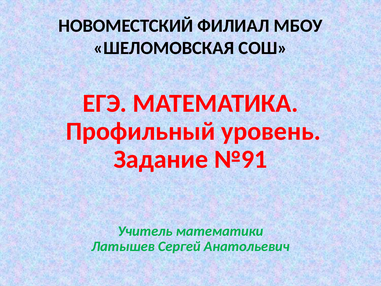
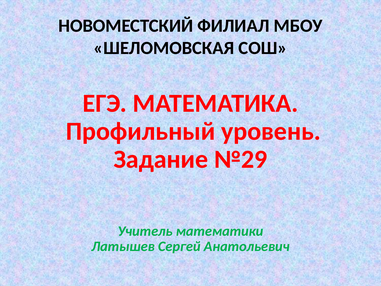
№91: №91 -> №29 (241, 159)
